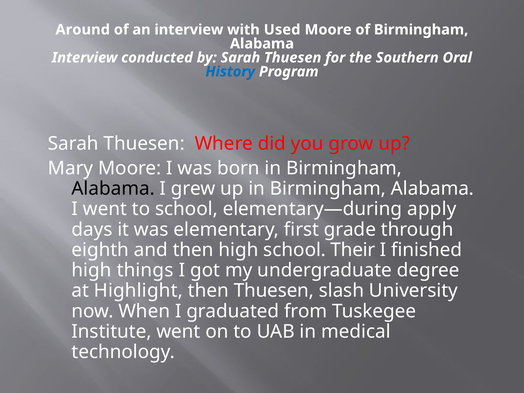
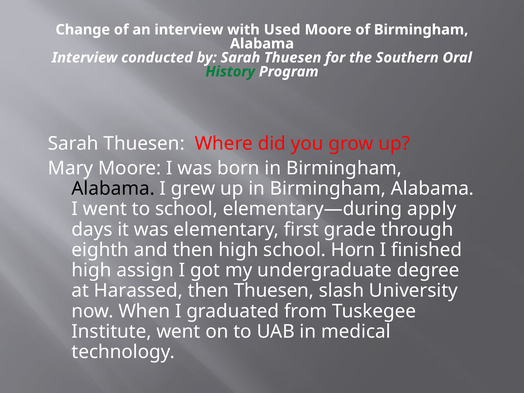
Around: Around -> Change (83, 30)
History colour: blue -> green (230, 72)
Their: Their -> Horn (353, 250)
things: things -> assign (145, 270)
Highlight: Highlight -> Harassed (138, 291)
